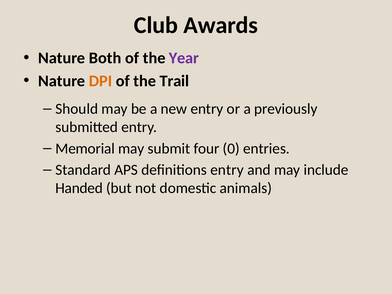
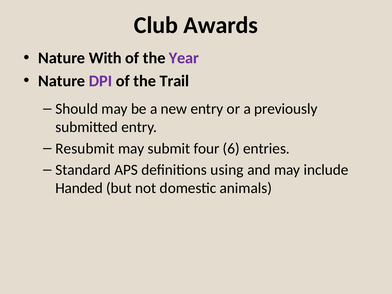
Both: Both -> With (105, 58)
DPI colour: orange -> purple (100, 81)
Memorial: Memorial -> Resubmit (85, 148)
0: 0 -> 6 (231, 148)
definitions entry: entry -> using (227, 170)
